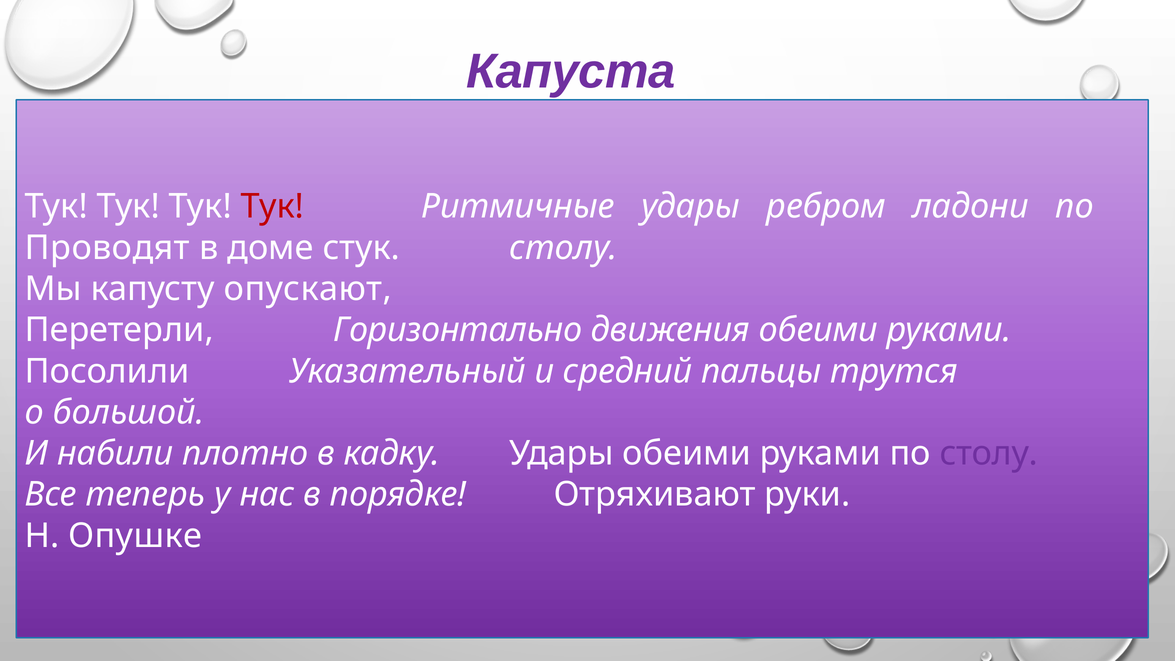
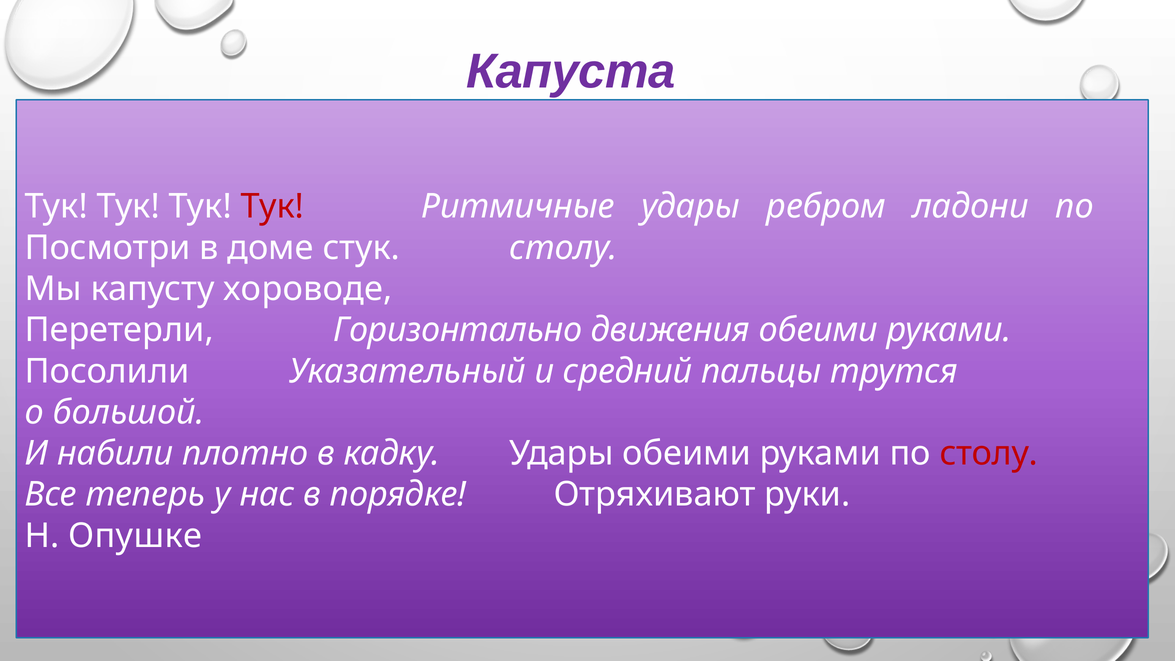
Проводят: Проводят -> Посмотри (108, 248)
опускают: опускают -> хороводе (308, 289)
столу colour: purple -> red (989, 453)
